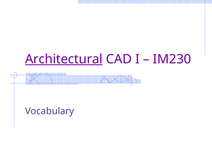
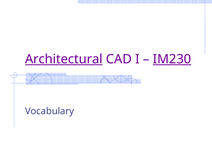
IM230 underline: none -> present (172, 59)
